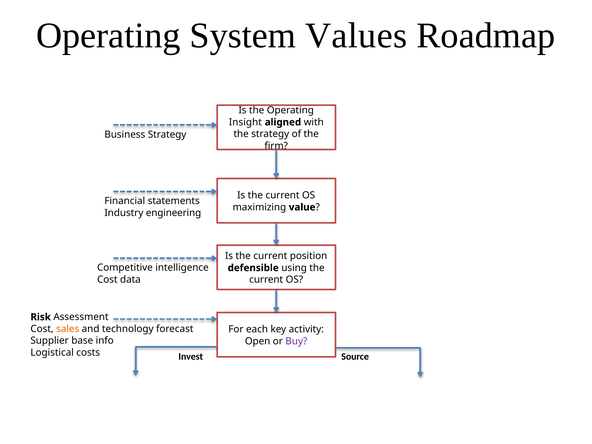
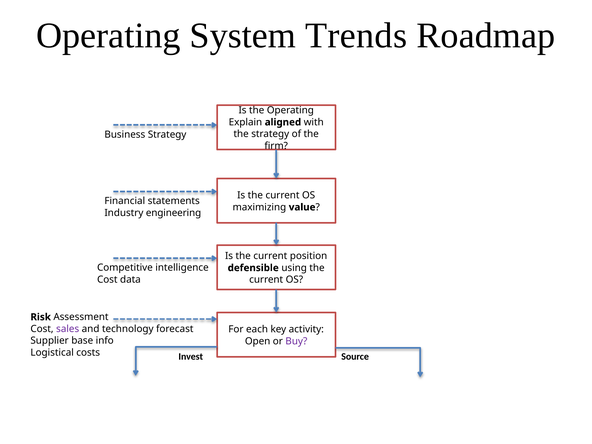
Values: Values -> Trends (356, 36)
Insight: Insight -> Explain (245, 122)
sales colour: orange -> purple (68, 329)
